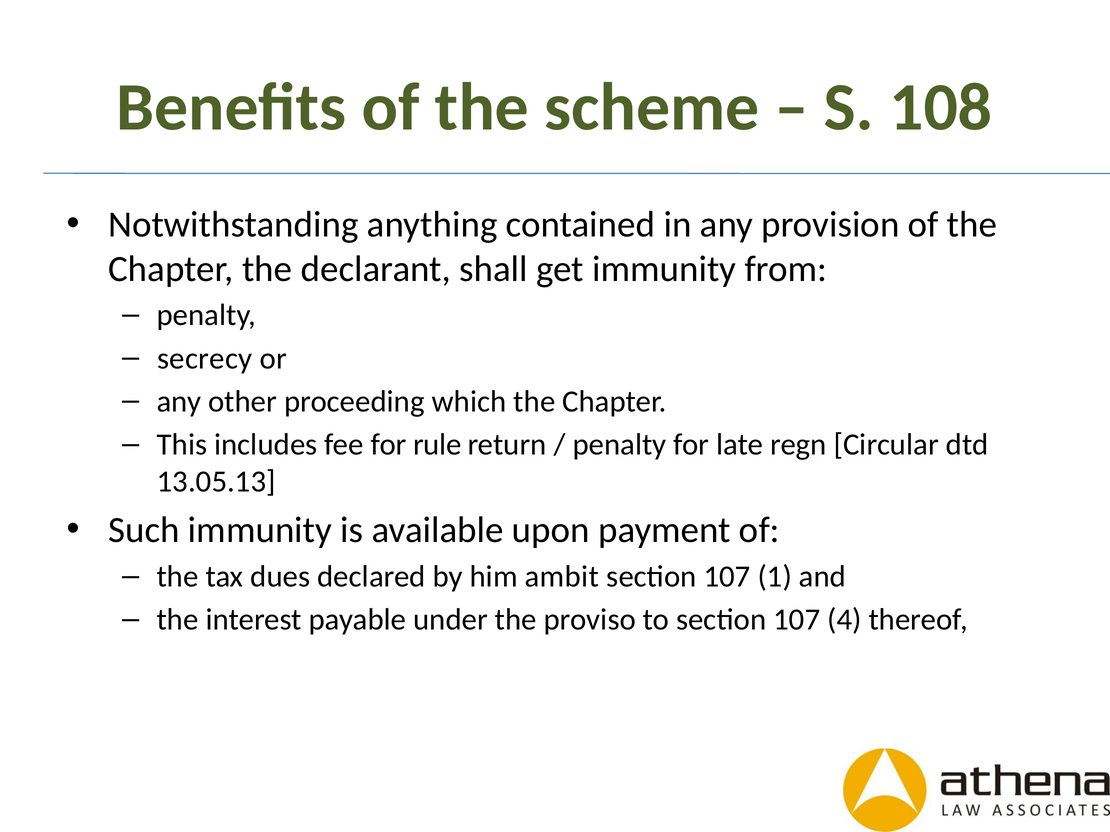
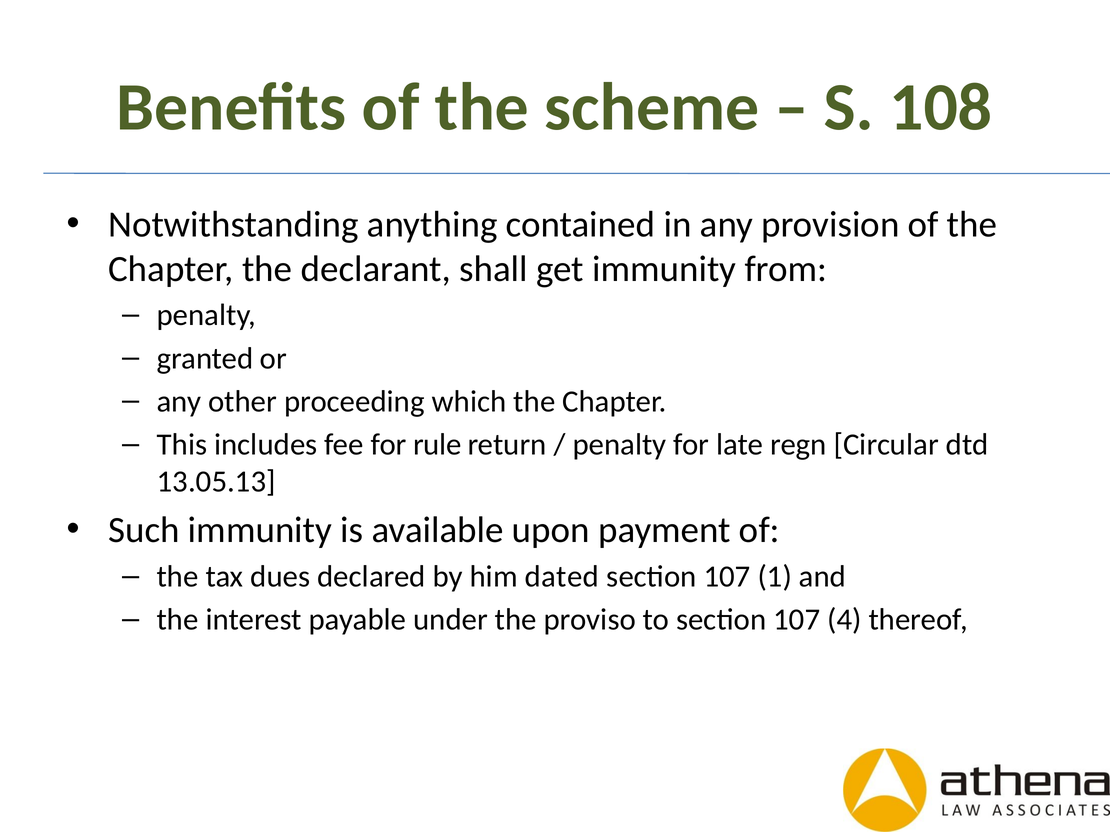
secrecy: secrecy -> granted (205, 359)
ambit: ambit -> dated (562, 577)
